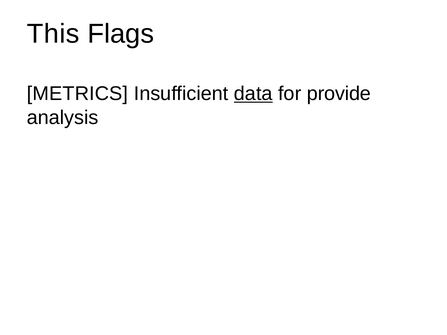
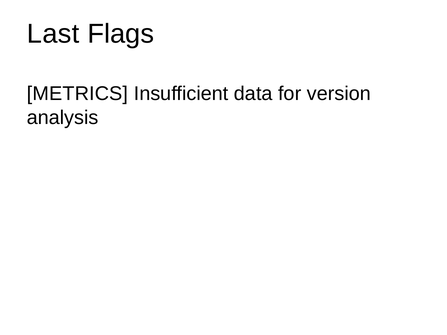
This: This -> Last (53, 34)
data underline: present -> none (253, 94)
provide: provide -> version (339, 94)
